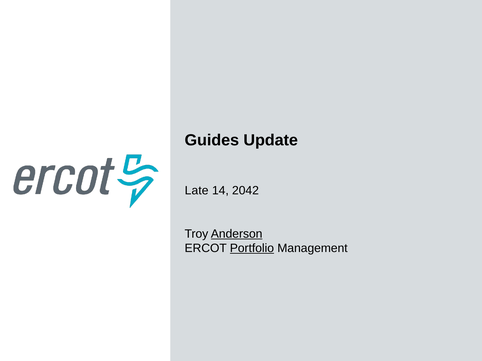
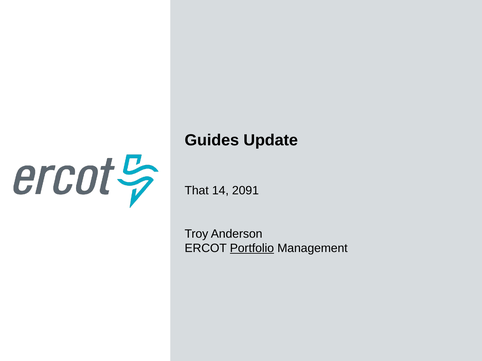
Late: Late -> That (197, 191)
2042: 2042 -> 2091 (245, 191)
Anderson underline: present -> none (237, 234)
